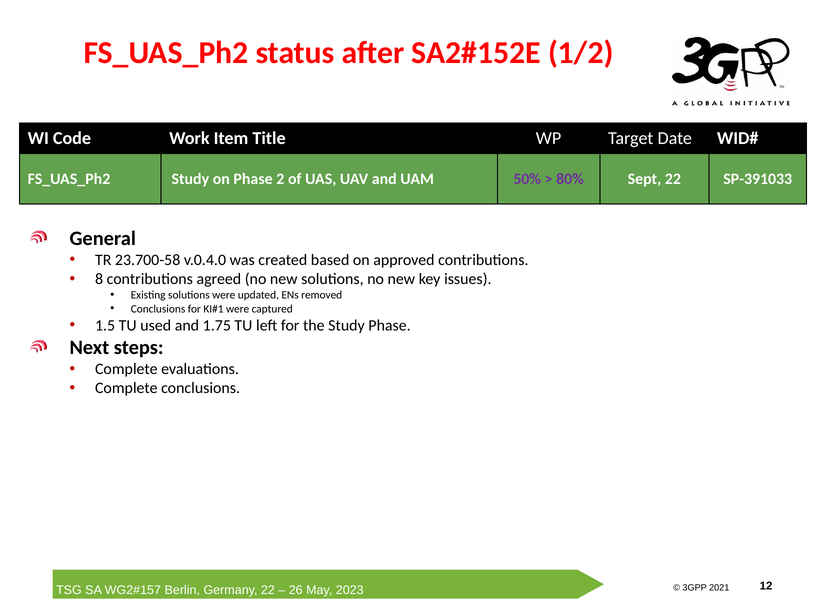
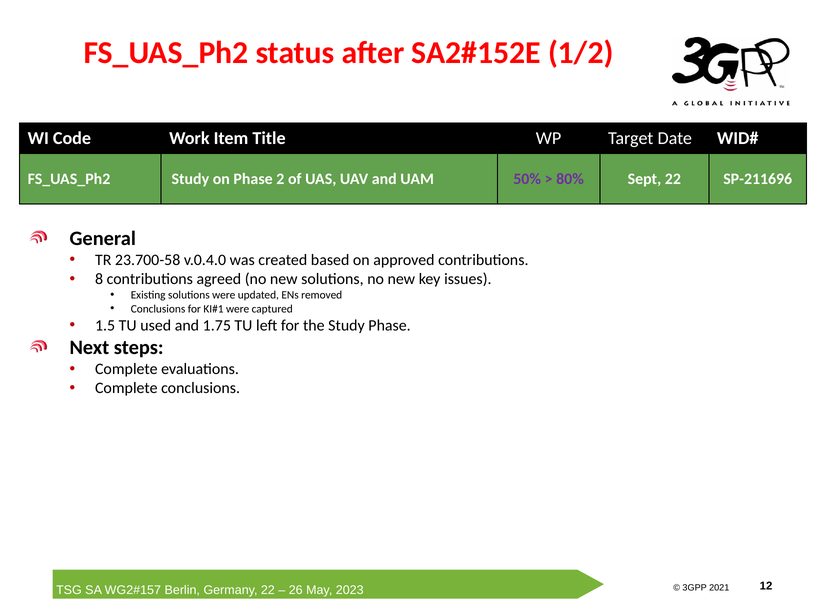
SP-391033: SP-391033 -> SP-211696 (758, 179)
